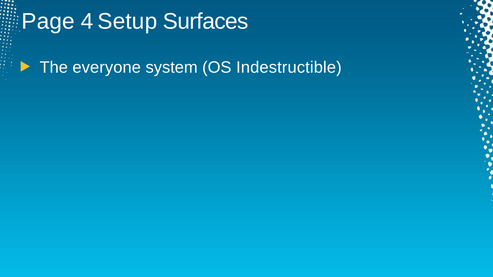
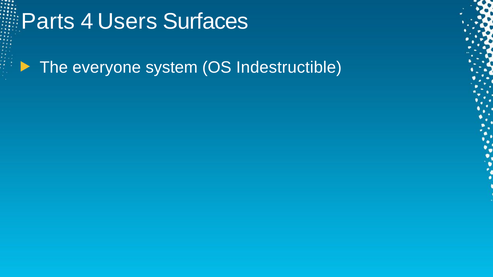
Page: Page -> Parts (48, 21)
Setup: Setup -> Users (127, 21)
